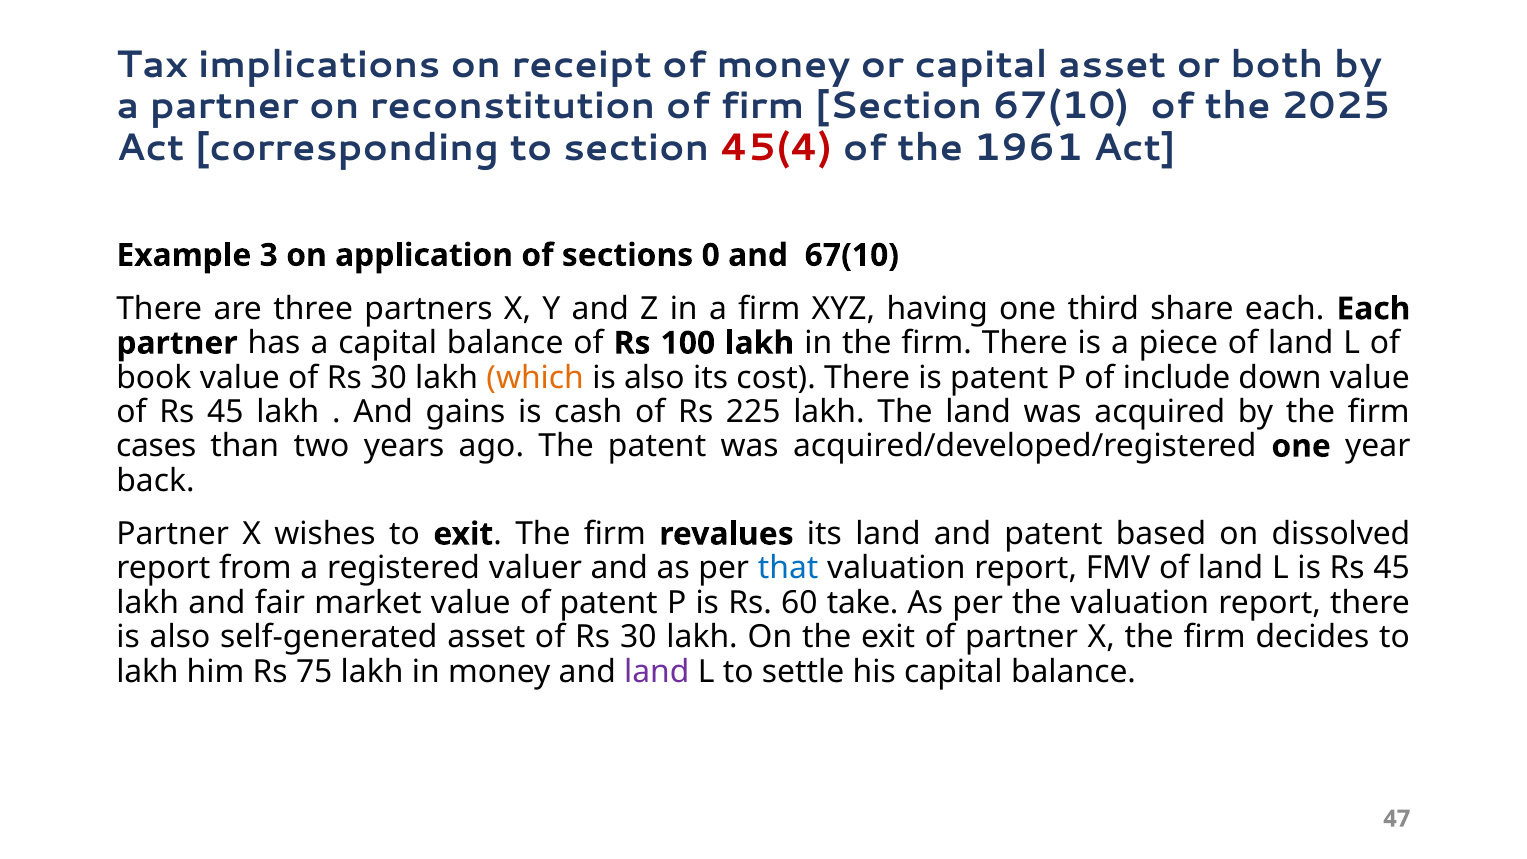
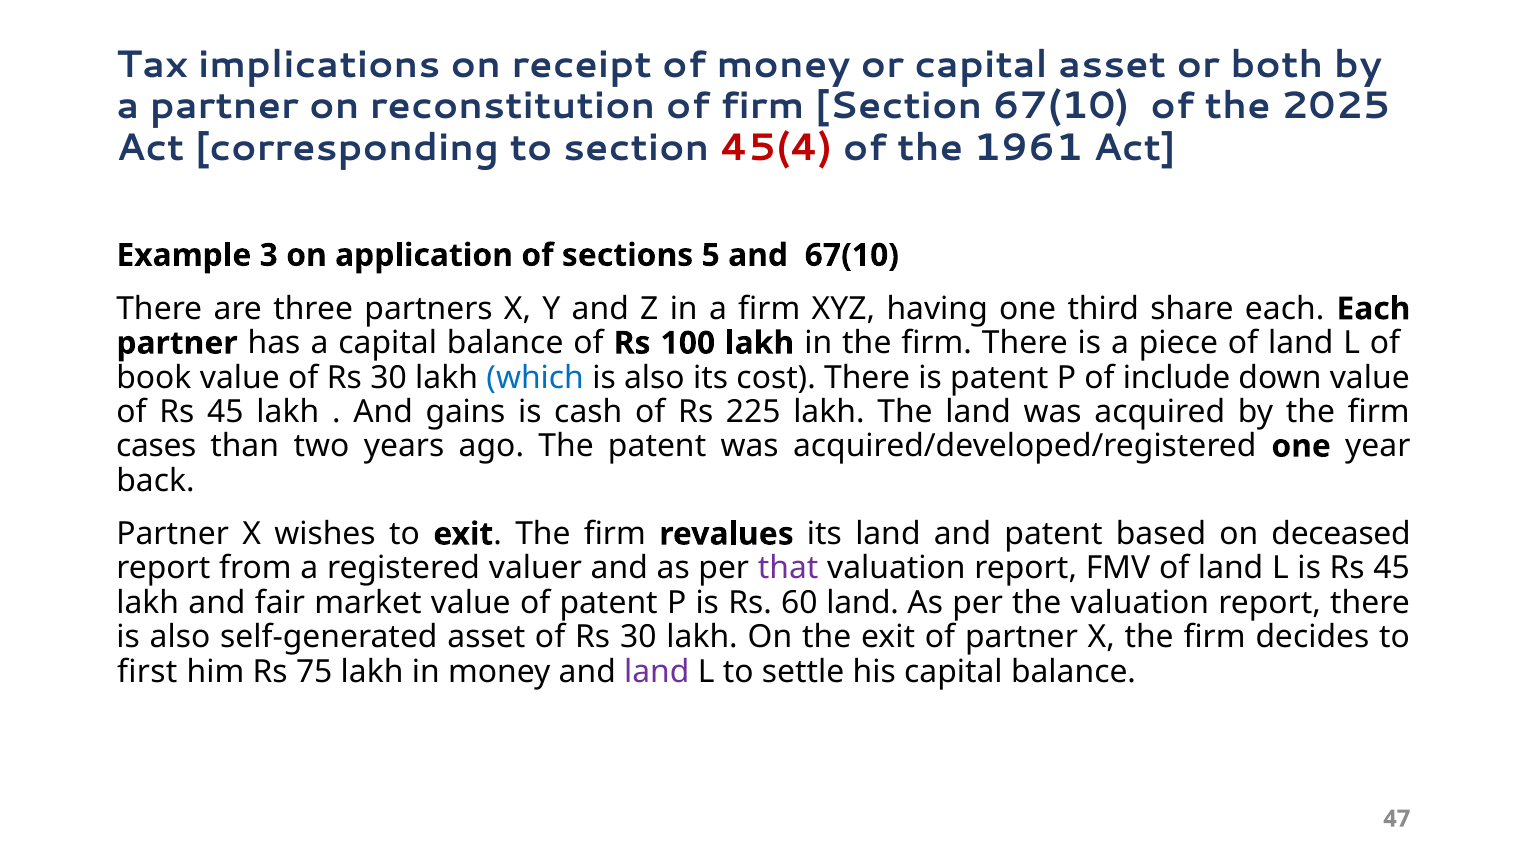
0: 0 -> 5 (711, 255)
which colour: orange -> blue (535, 377)
dissolved: dissolved -> deceased (1341, 534)
that colour: blue -> purple (788, 568)
60 take: take -> land (863, 603)
lakh: lakh -> first (147, 671)
